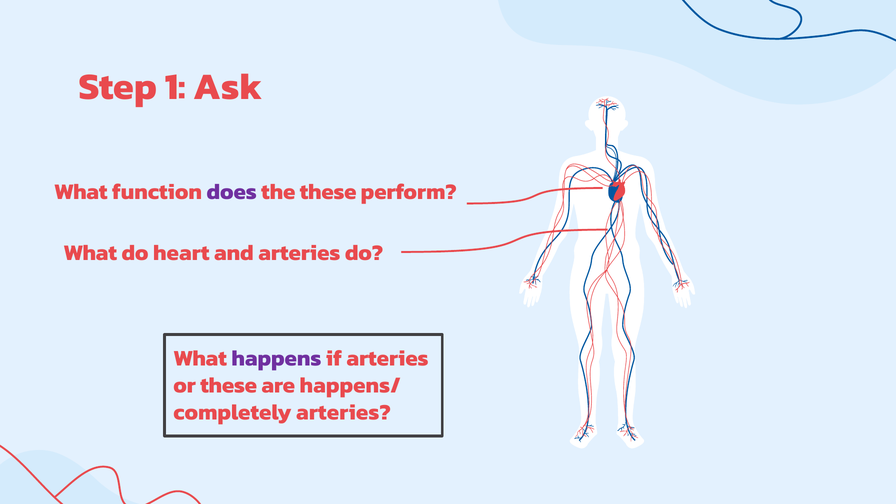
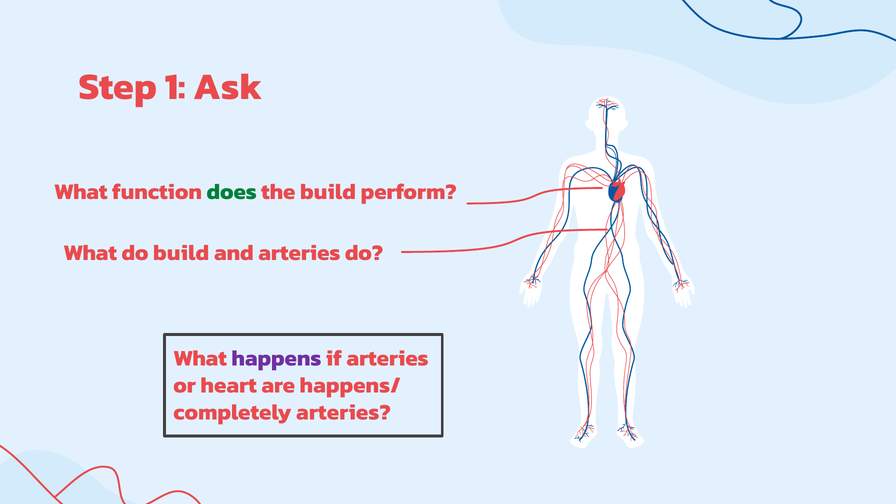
does colour: purple -> green (232, 192)
the these: these -> build (328, 192)
do heart: heart -> build (181, 253)
or these: these -> heart (229, 385)
